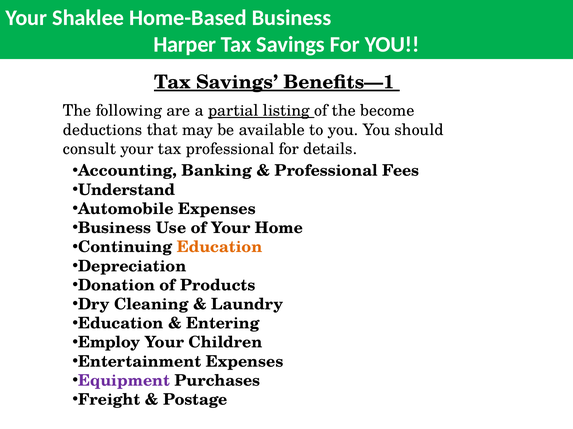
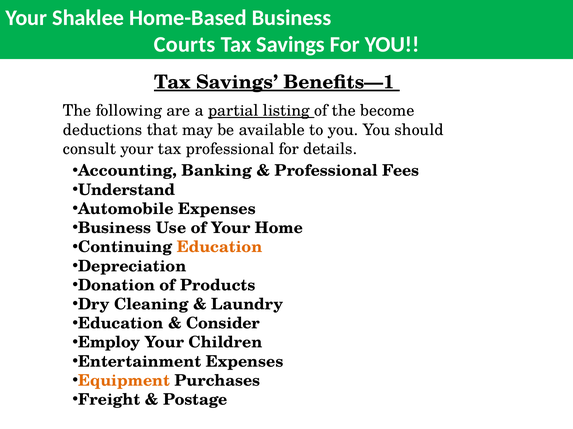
Harper: Harper -> Courts (185, 44)
Entering: Entering -> Consider (223, 324)
Equipment colour: purple -> orange (124, 381)
